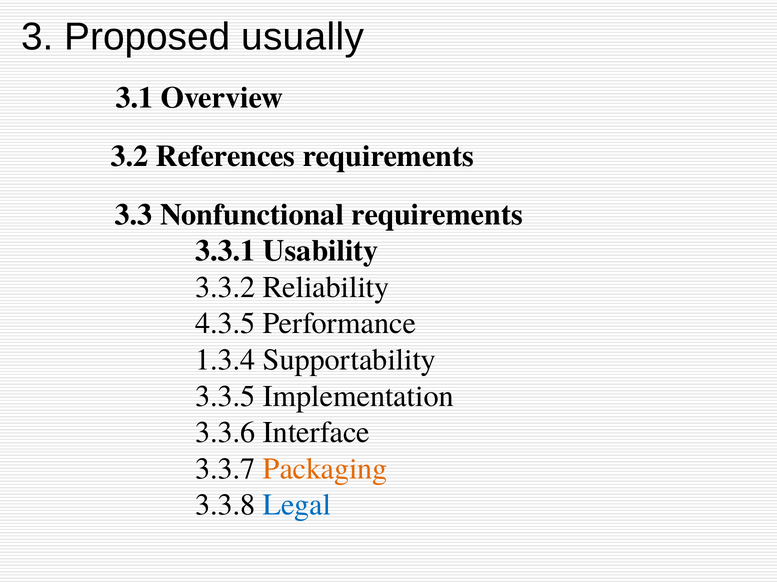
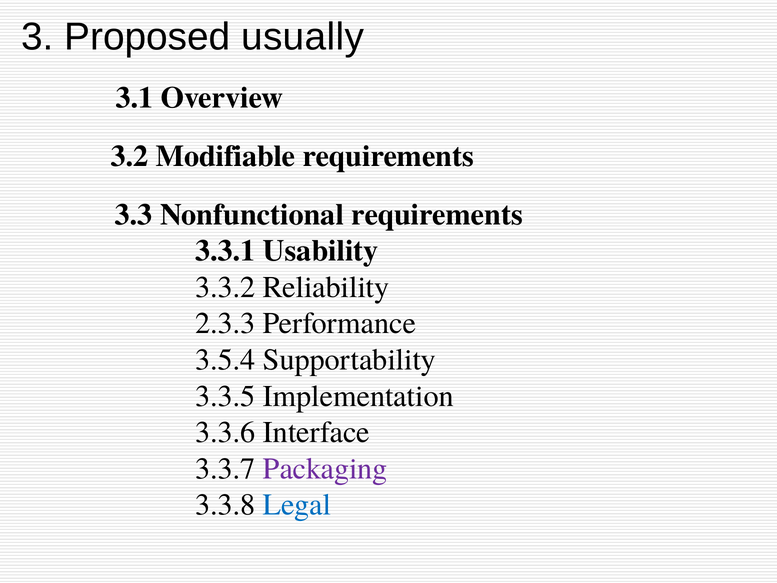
References: References -> Modifiable (226, 156)
4.3.5: 4.3.5 -> 2.3.3 (225, 323)
1.3.4: 1.3.4 -> 3.5.4 (225, 360)
Packaging colour: orange -> purple (325, 468)
